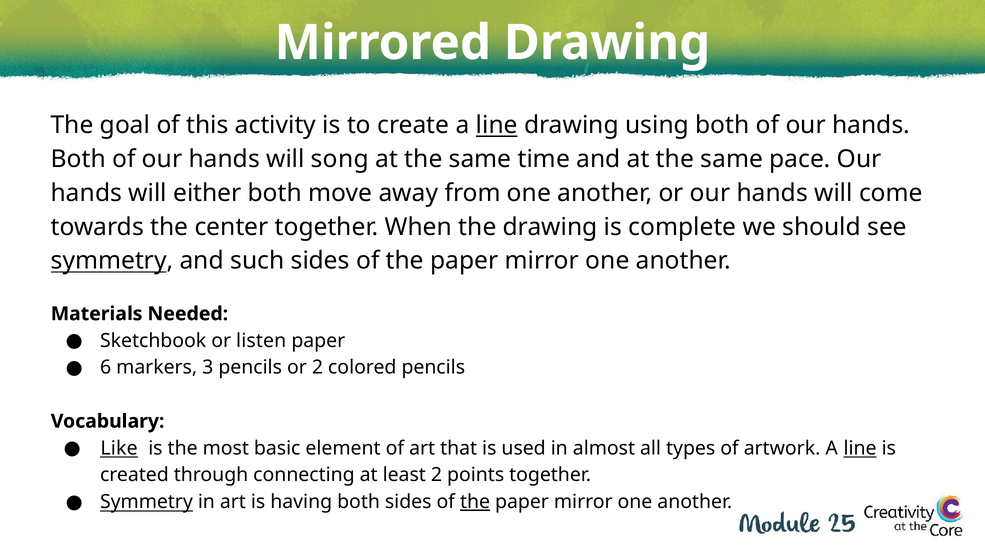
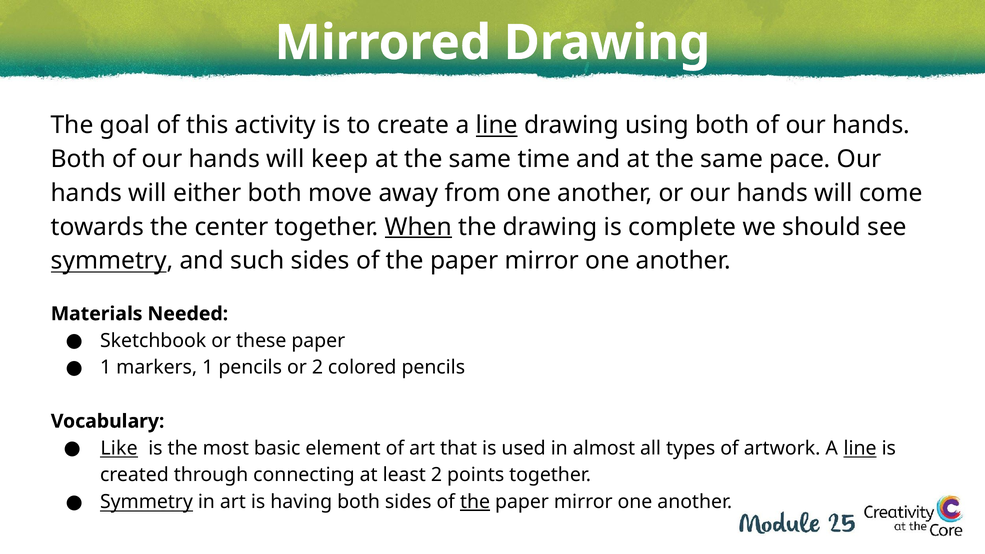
song: song -> keep (340, 159)
When underline: none -> present (418, 227)
listen: listen -> these (261, 341)
6: 6 -> 1 (106, 368)
markers 3: 3 -> 1 (208, 368)
